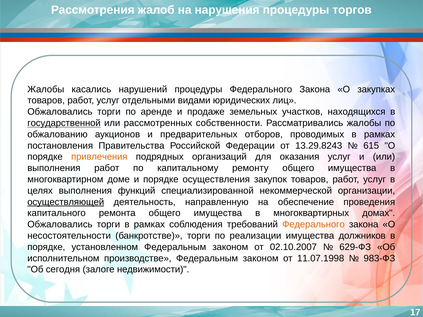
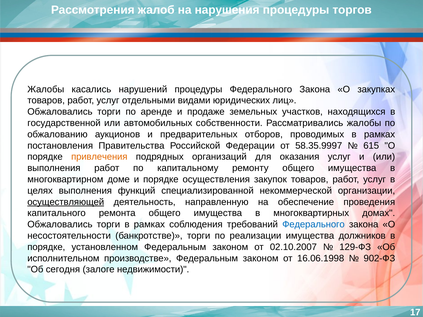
государственной underline: present -> none (64, 123)
рассмотренных: рассмотренных -> автомобильных (158, 123)
13.29.8243: 13.29.8243 -> 58.35.9997 (319, 146)
Федерального colour: orange -> blue (313, 225)
629-ФЗ: 629-ФЗ -> 129-ФЗ (355, 247)
11.07.1998: 11.07.1998 -> 16.06.1998 (321, 258)
983-ФЗ: 983-ФЗ -> 902-ФЗ (379, 258)
